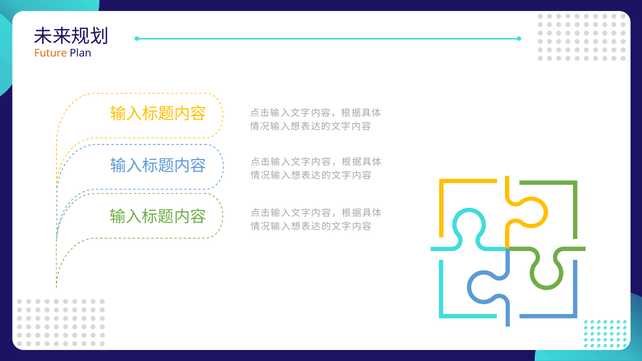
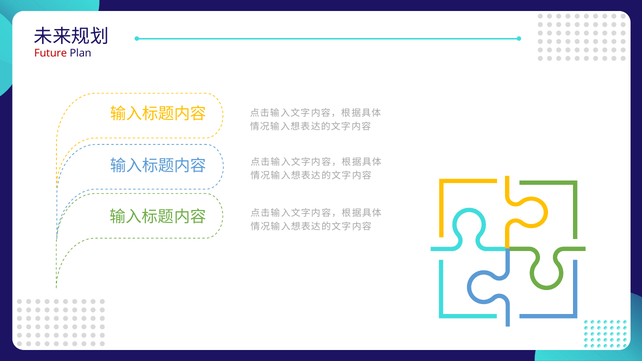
Future colour: orange -> red (51, 53)
